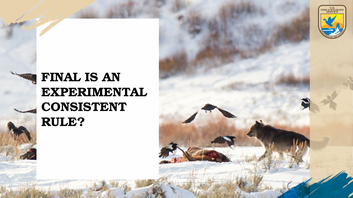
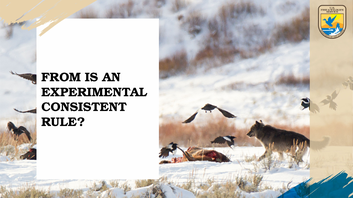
FINAL: FINAL -> FROM (61, 77)
